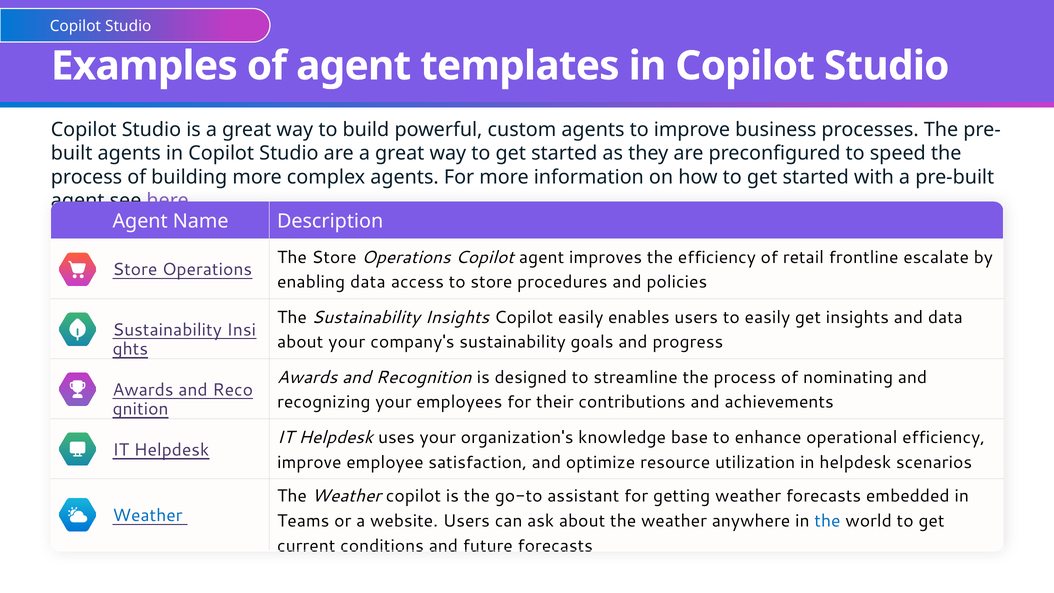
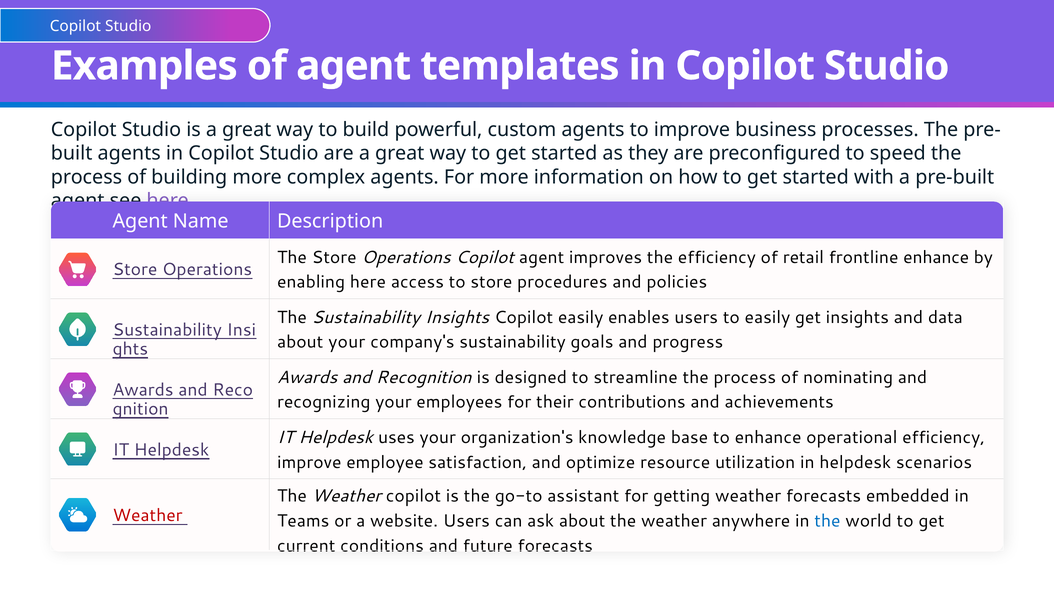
frontline escalate: escalate -> enhance (936, 257)
enabling data: data -> here (368, 282)
Weather colour: blue -> red (148, 515)
